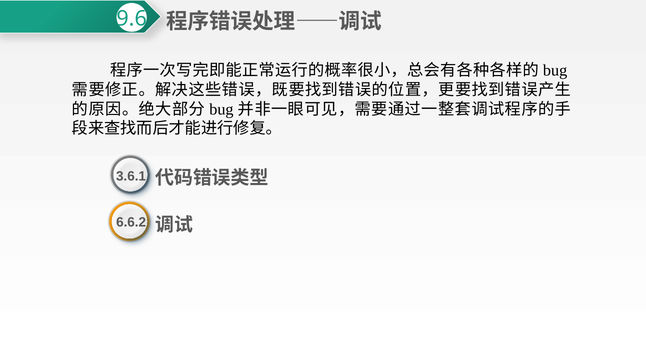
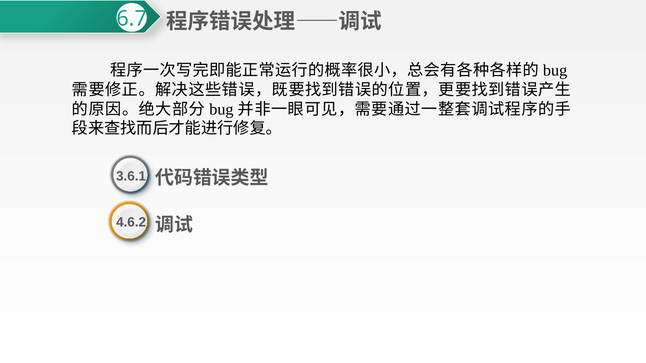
9.6: 9.6 -> 6.7 (132, 19)
6.6.2: 6.6.2 -> 4.6.2 (131, 222)
